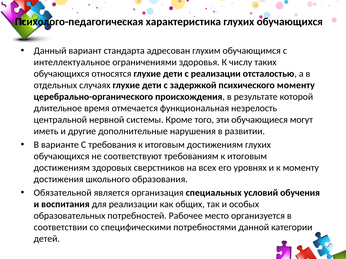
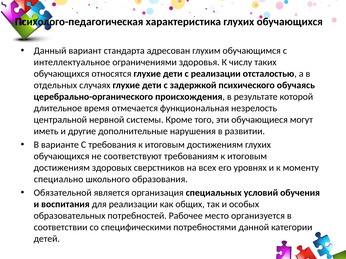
психического моменту: моменту -> обучаясь (296, 85)
достижения: достижения -> специально (59, 180)
